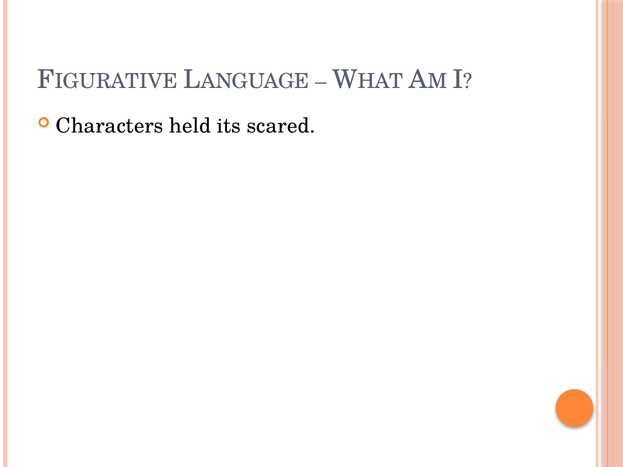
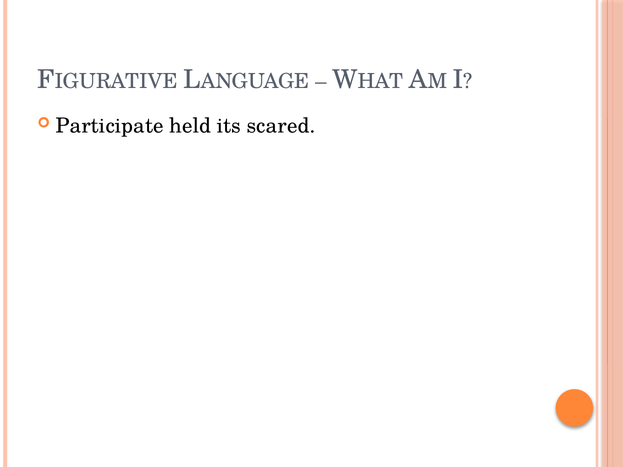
Characters: Characters -> Participate (110, 126)
